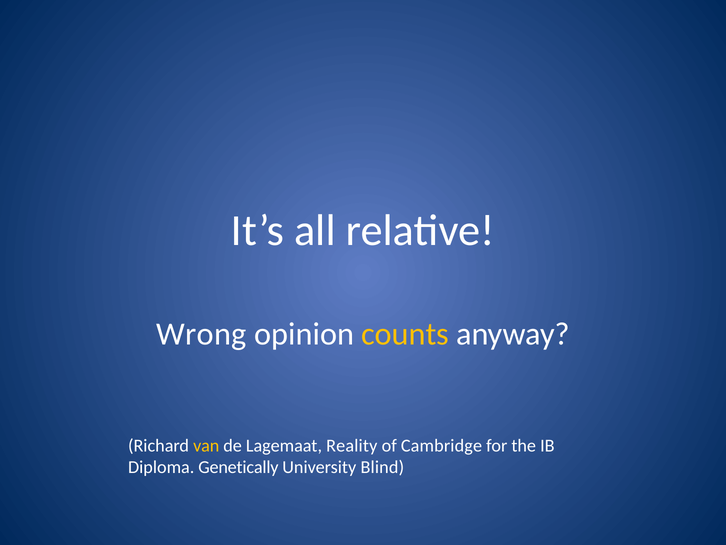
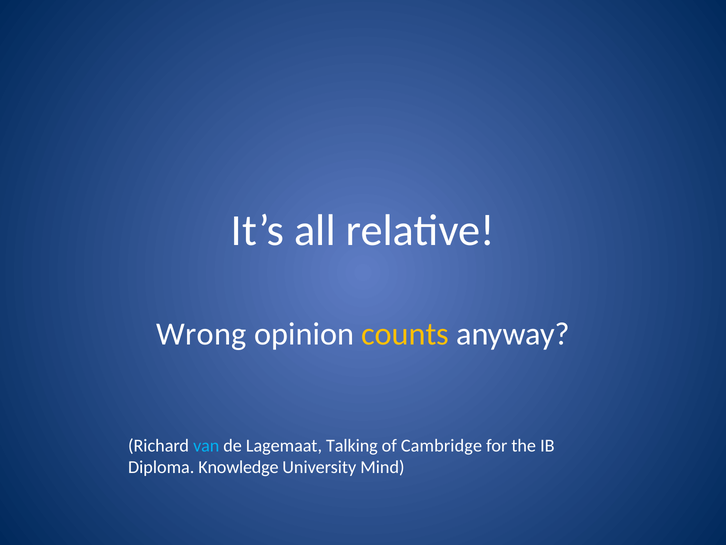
van colour: yellow -> light blue (206, 445)
Reality: Reality -> Talking (352, 445)
Genetically: Genetically -> Knowledge (238, 467)
Blind: Blind -> Mind (382, 467)
